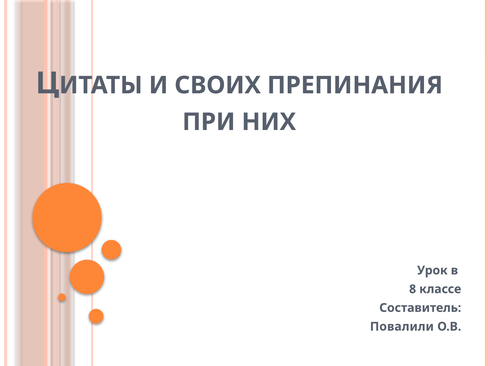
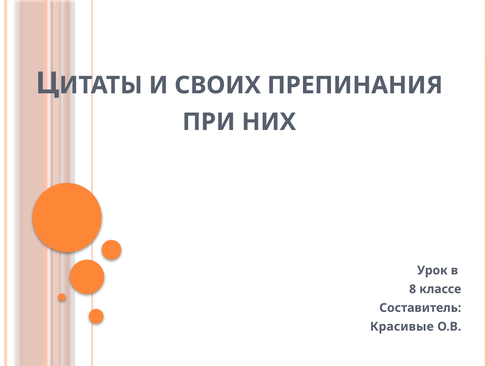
Повалили: Повалили -> Красивые (402, 327)
